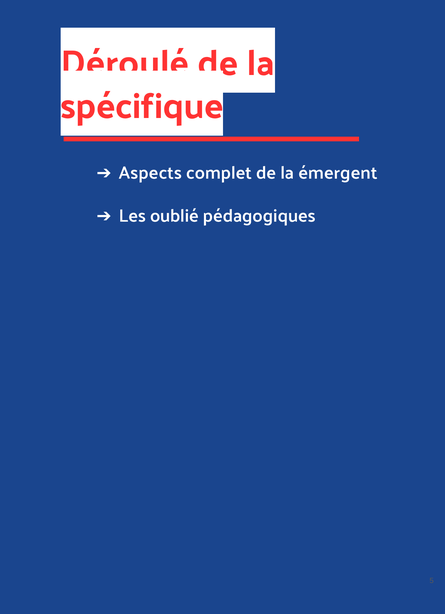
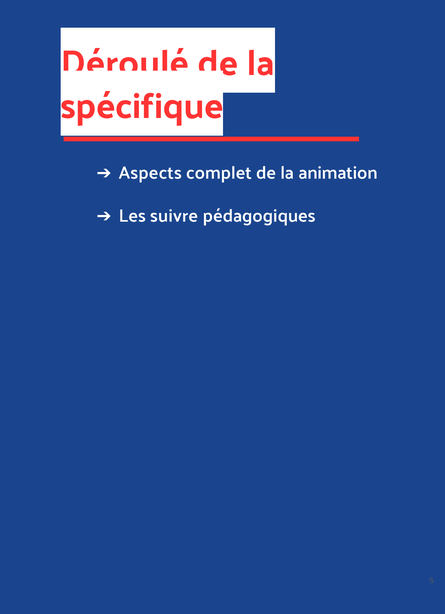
émergent: émergent -> animation (338, 173)
oublié: oublié -> suivre (174, 216)
